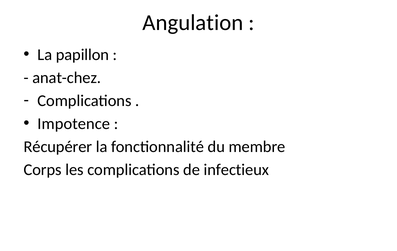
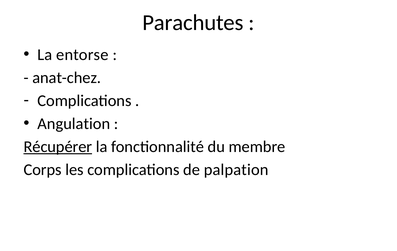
Angulation: Angulation -> Parachutes (193, 23)
papillon: papillon -> entorse (82, 55)
Impotence: Impotence -> Angulation (74, 124)
Récupérer underline: none -> present (58, 147)
infectieux: infectieux -> palpation (236, 170)
